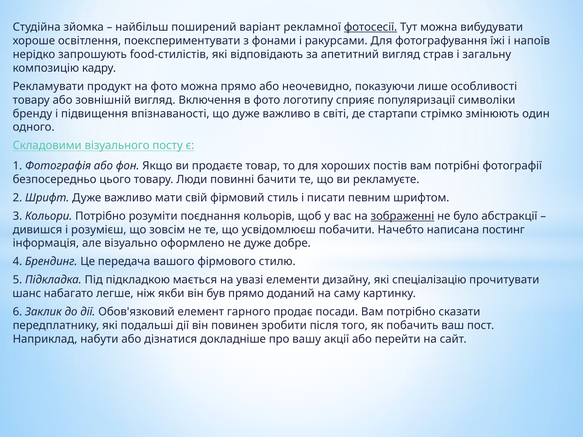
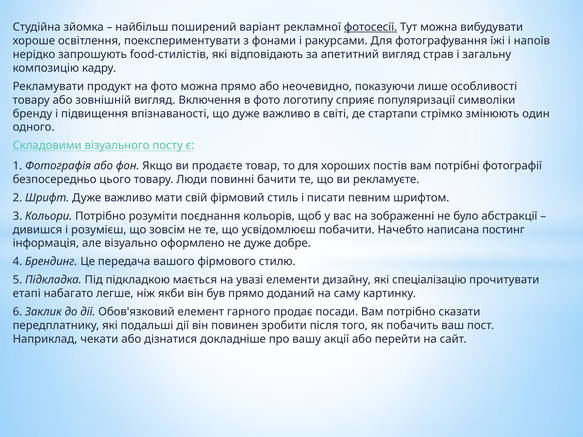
зображенні underline: present -> none (402, 216)
шанс: шанс -> етапі (27, 294)
набути: набути -> чекати (99, 339)
